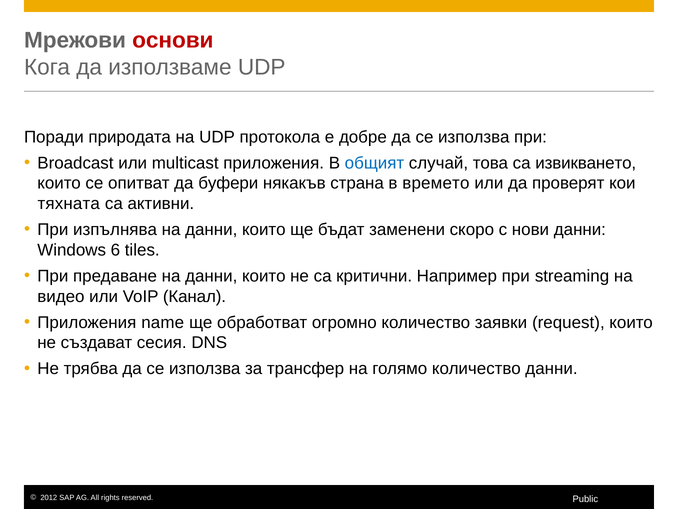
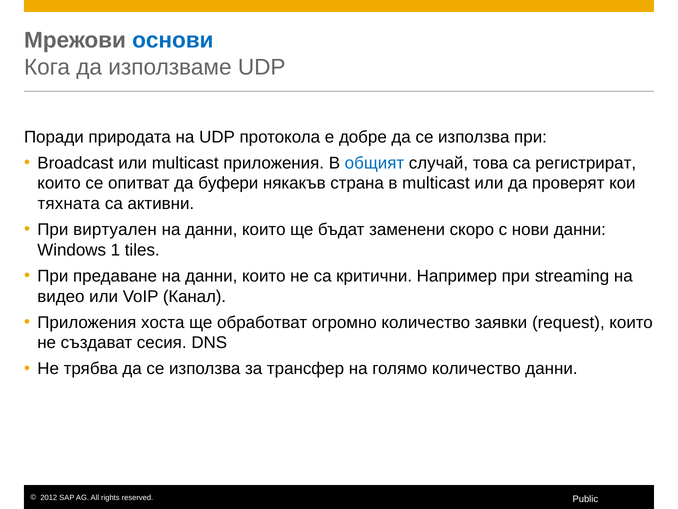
основи colour: red -> blue (173, 40)
извикването: извикването -> регистрират (586, 163)
в времето: времето -> multicast (436, 183)
изпълнява: изпълнява -> виртуален (115, 229)
6: 6 -> 1 (115, 250)
name: name -> хоста (163, 322)
